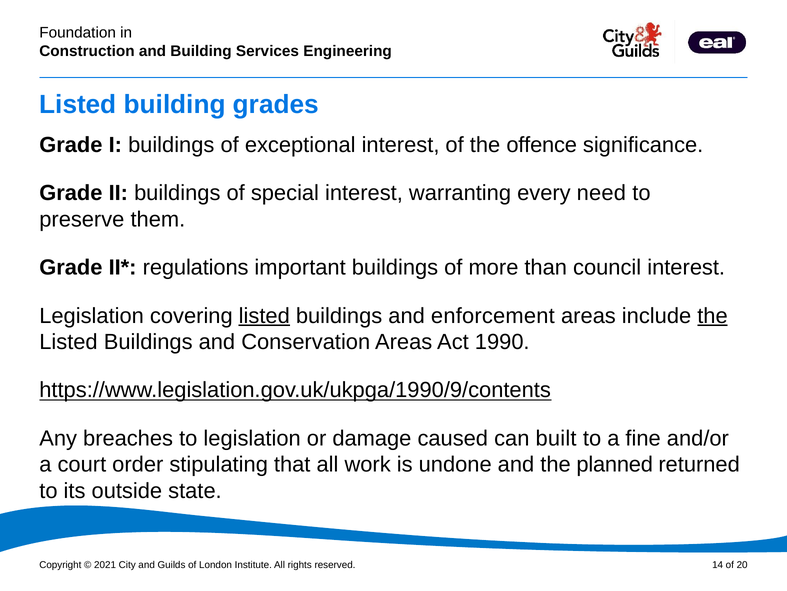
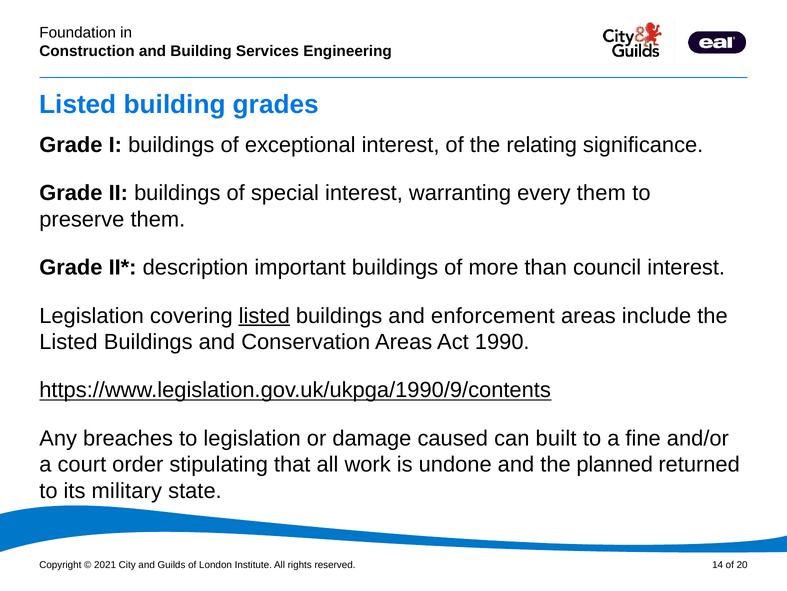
offence: offence -> relating (542, 145)
every need: need -> them (601, 193)
regulations: regulations -> description (196, 267)
the underline: present -> none (713, 315)
outside: outside -> military (127, 490)
